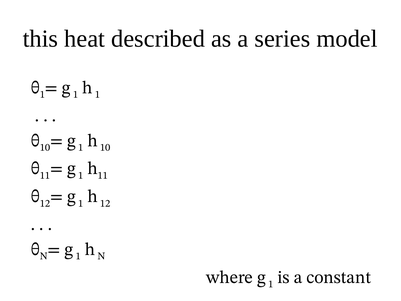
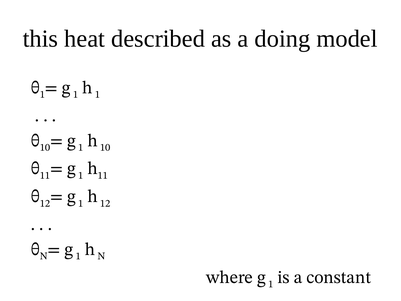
series: series -> doing (282, 39)
